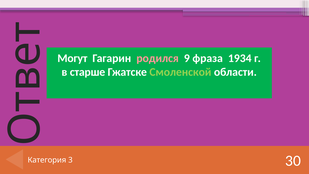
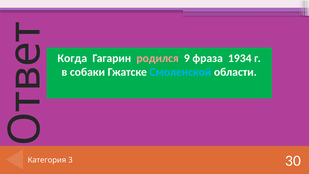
Могут: Могут -> Когда (72, 58)
старше: старше -> собаки (87, 72)
Смоленской colour: light green -> light blue (180, 72)
